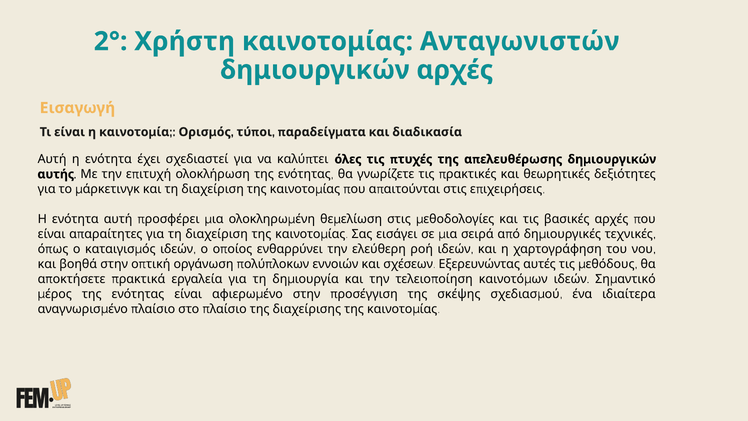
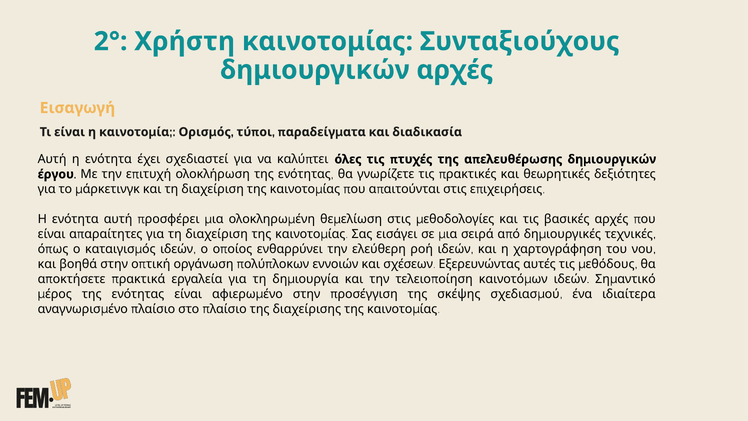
Ανταγωνιστών: Ανταγωνιστών -> Συνταξιούχους (520, 41)
αυτής: αυτής -> έργου (56, 174)
